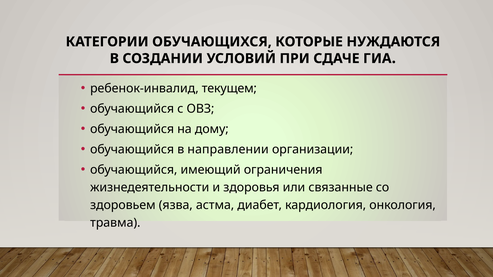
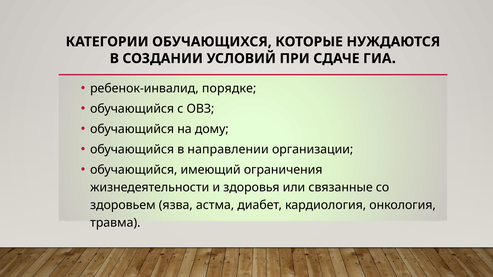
текущем: текущем -> порядке (229, 89)
